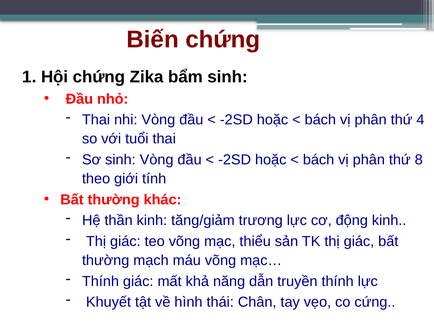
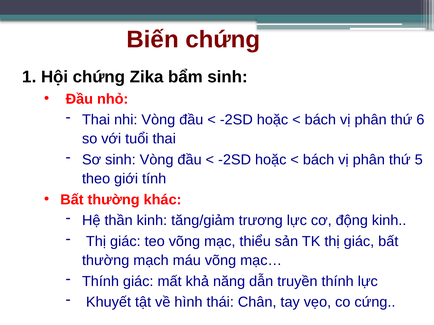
4: 4 -> 6 (420, 120)
8: 8 -> 5 (419, 160)
